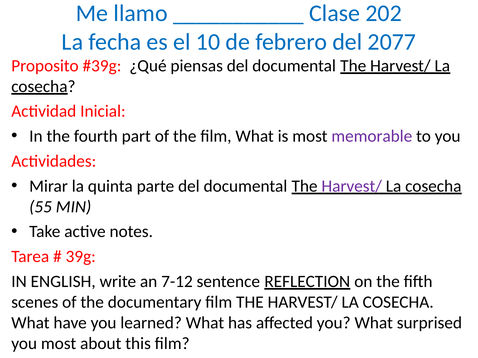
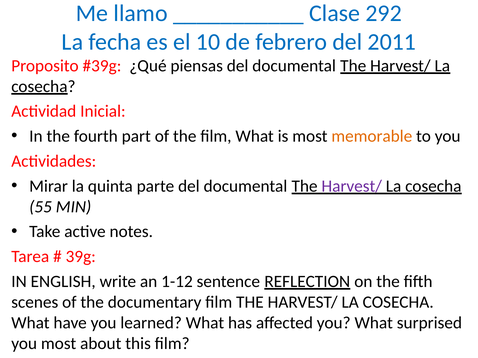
202: 202 -> 292 (384, 13)
2077: 2077 -> 2011 (392, 42)
memorable colour: purple -> orange (372, 136)
7-12: 7-12 -> 1-12 (177, 282)
